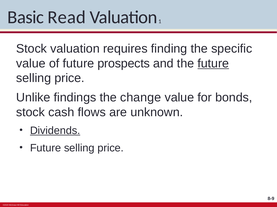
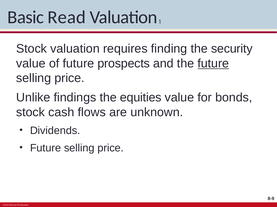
specific: specific -> security (232, 49)
change: change -> equities (141, 98)
Dividends underline: present -> none (55, 131)
